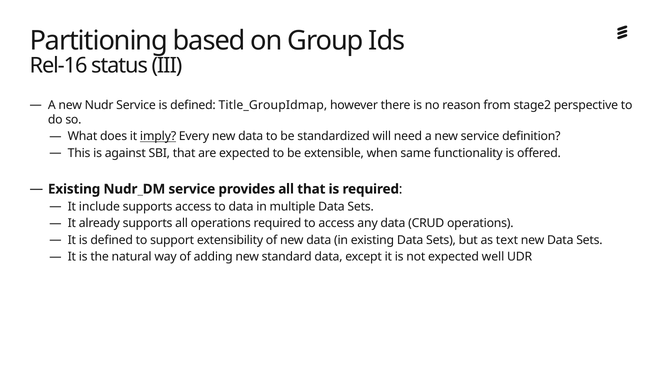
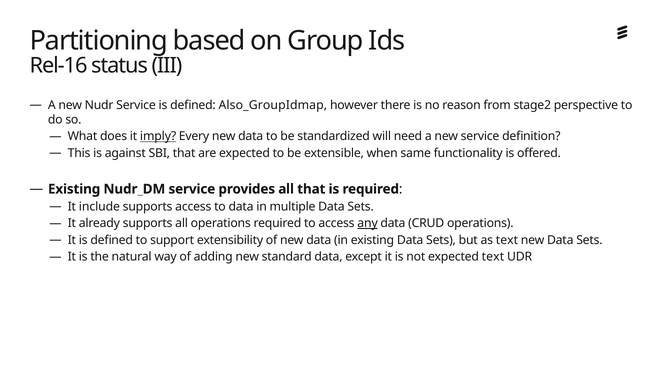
Title_GroupIdmap: Title_GroupIdmap -> Also_GroupIdmap (273, 105)
any underline: none -> present (368, 223)
expected well: well -> text (493, 257)
